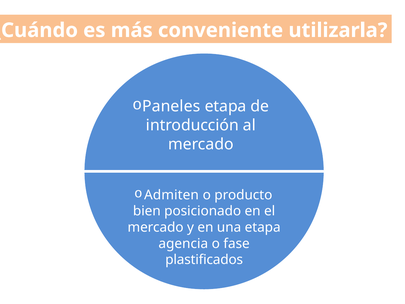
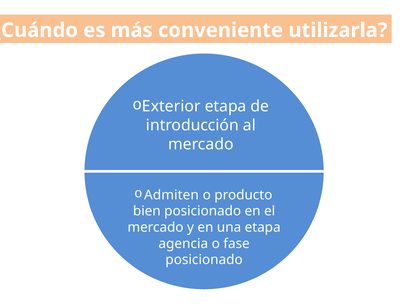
Paneles: Paneles -> Exterior (171, 106)
plastificados: plastificados -> posicionado (204, 260)
